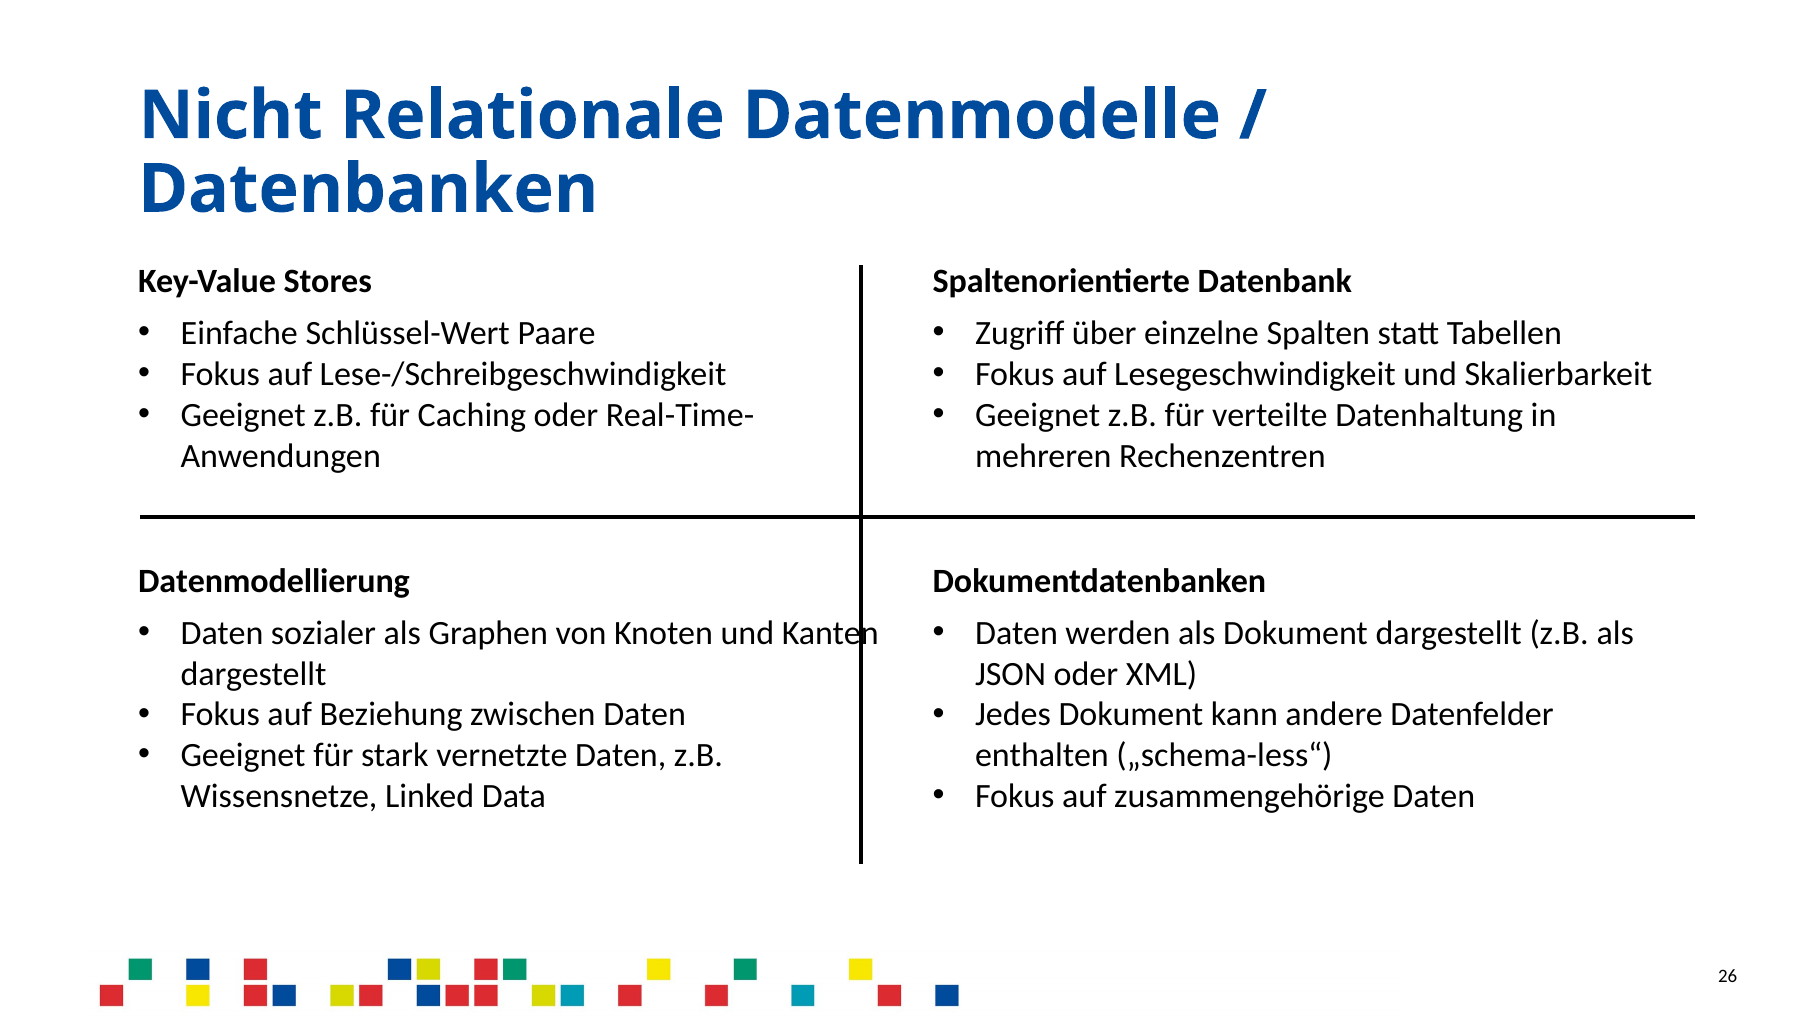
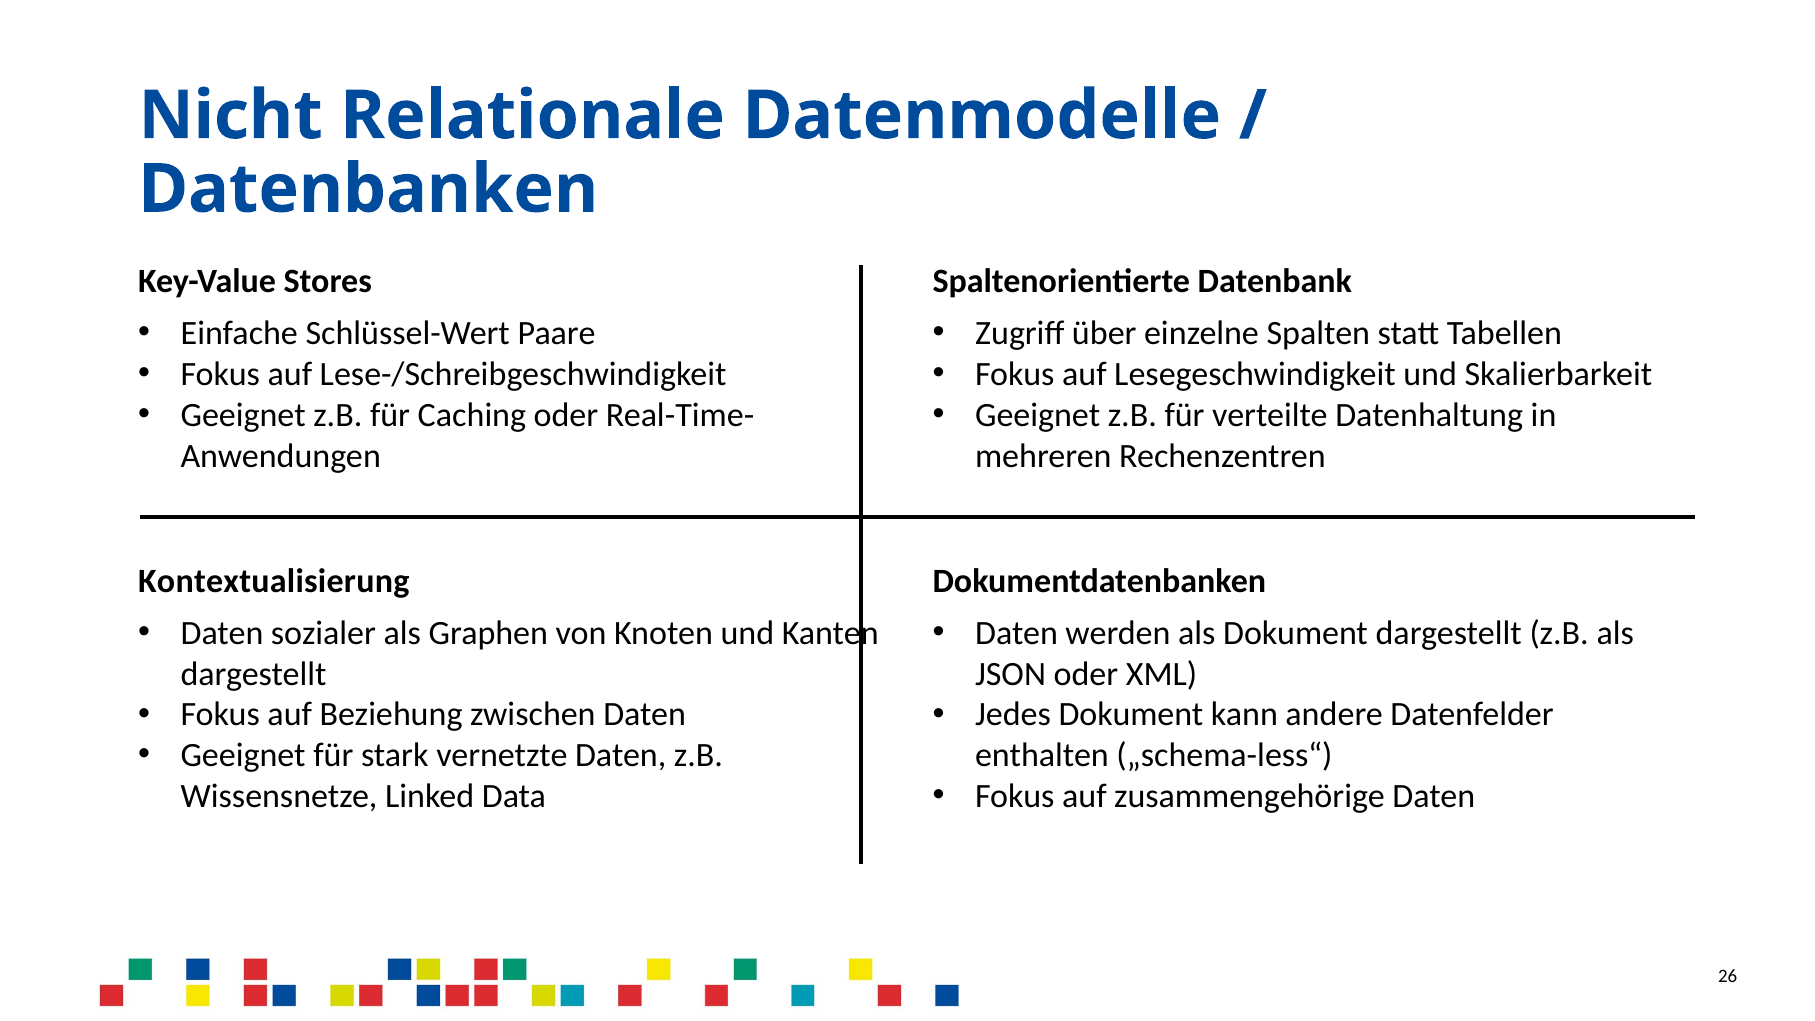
Datenmodellierung: Datenmodellierung -> Kontextualisierung (274, 581)
